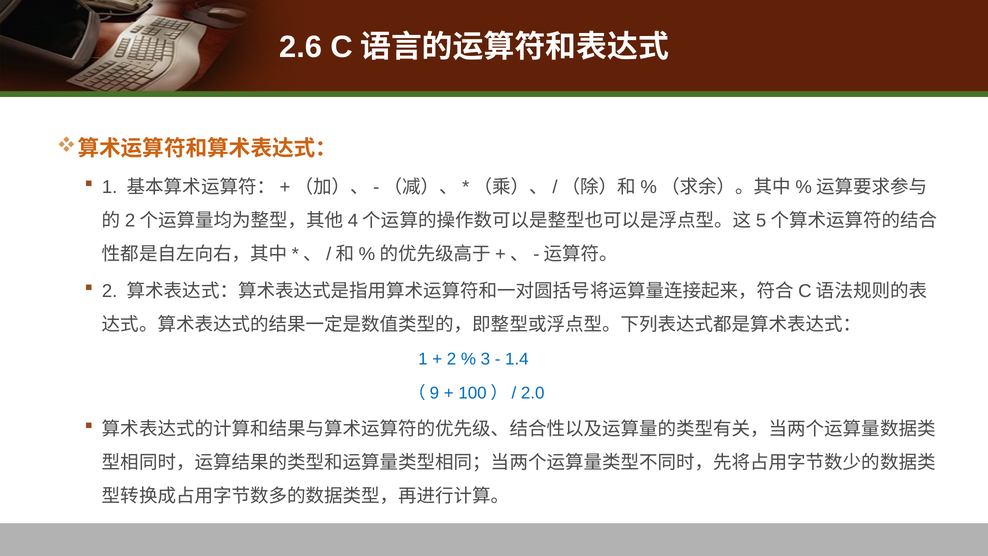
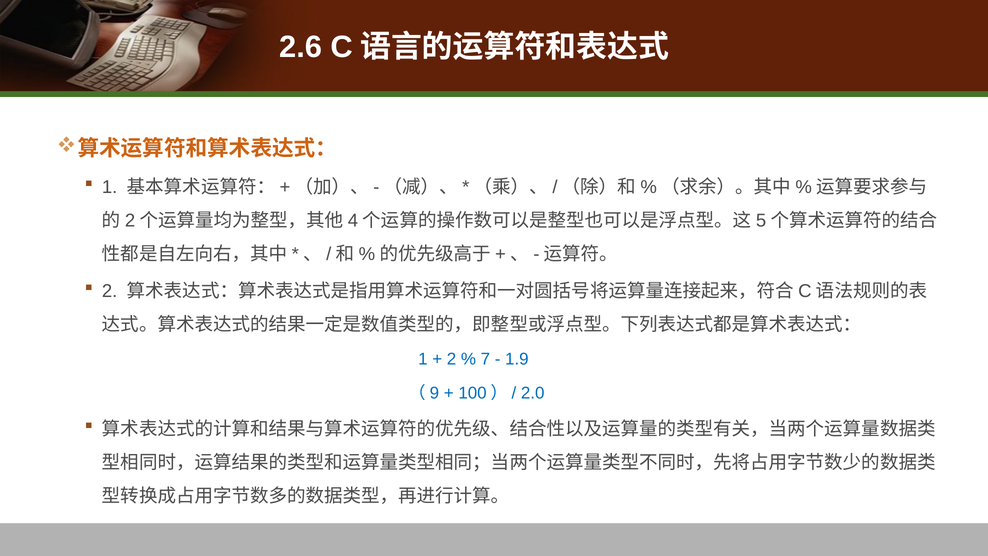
3: 3 -> 7 (485, 359)
1.4: 1.4 -> 1.9 (517, 359)
